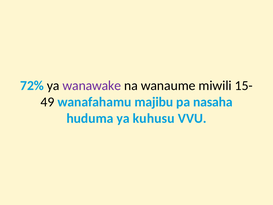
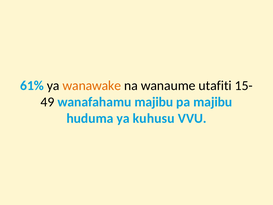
72%: 72% -> 61% (32, 86)
wanawake colour: purple -> orange (92, 86)
miwili: miwili -> utafiti (215, 86)
pa nasaha: nasaha -> majibu (213, 102)
